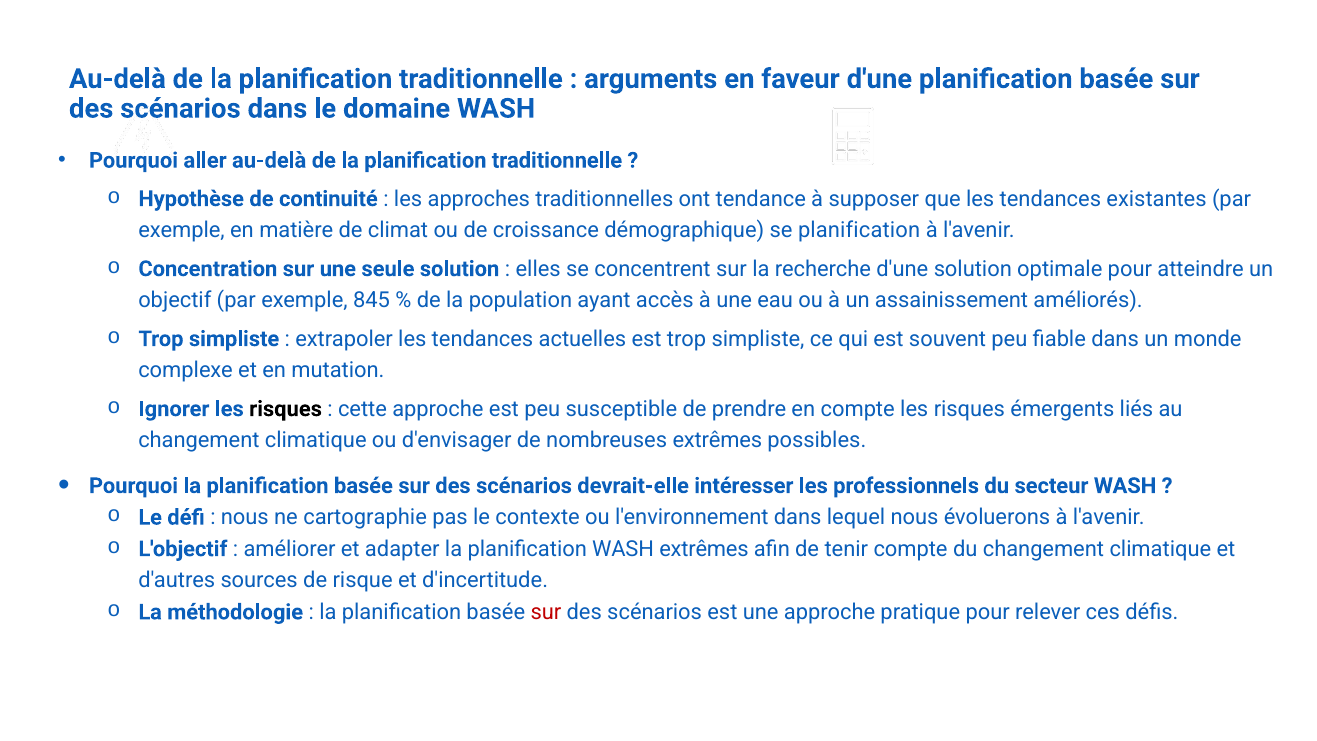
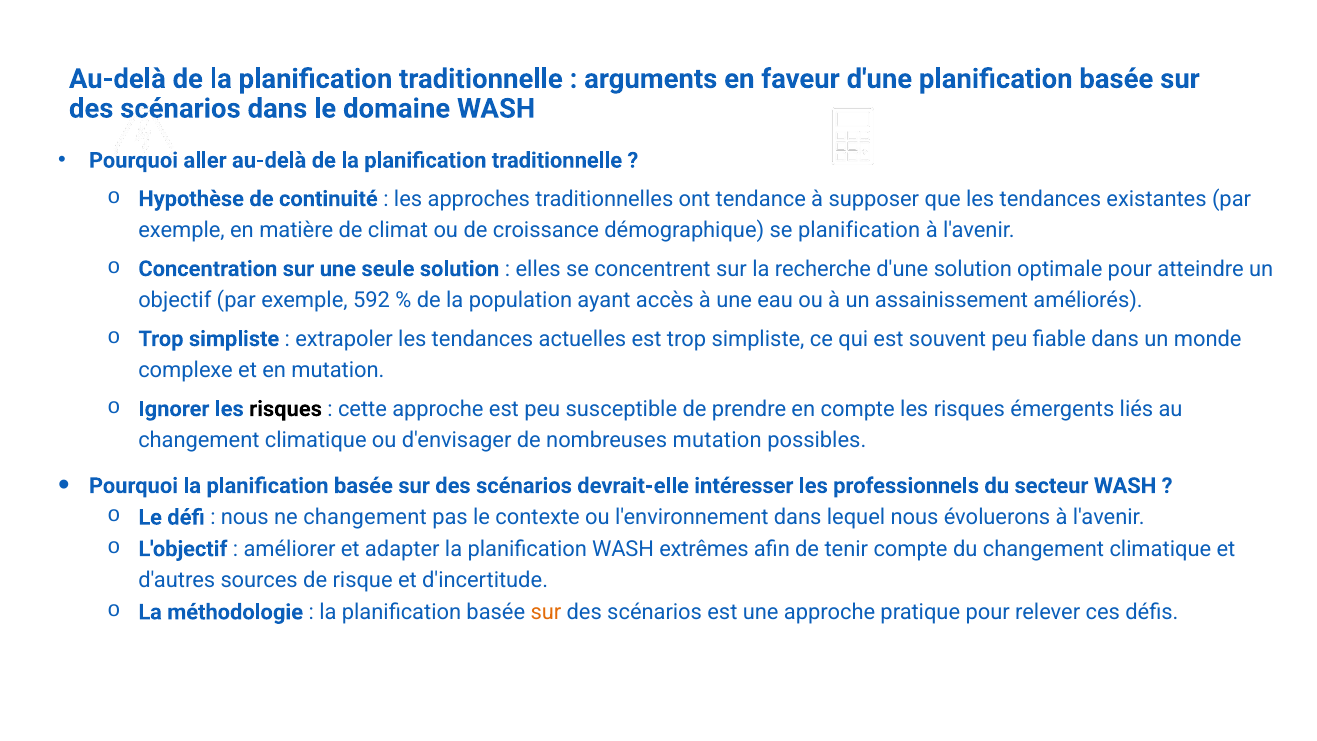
845: 845 -> 592 (372, 300)
nombreuses extrêmes: extrêmes -> mutation (717, 440)
ne cartographie: cartographie -> changement (365, 517)
sur colour: red -> orange (546, 612)
